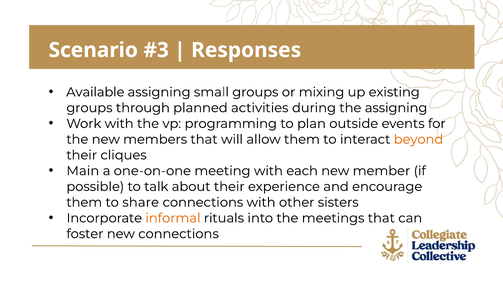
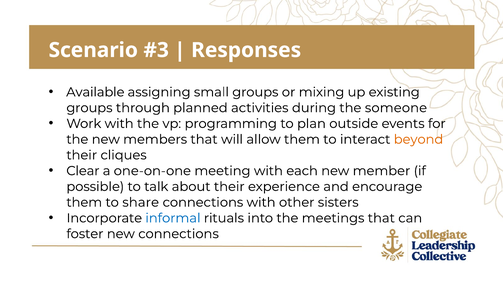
the assigning: assigning -> someone (396, 108)
Main: Main -> Clear (83, 171)
informal colour: orange -> blue (173, 218)
